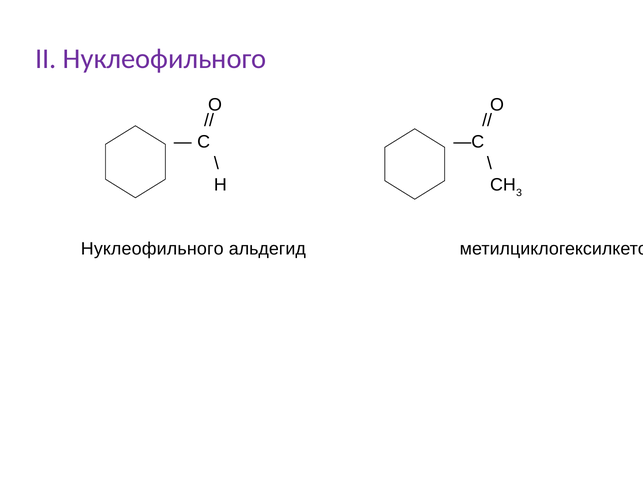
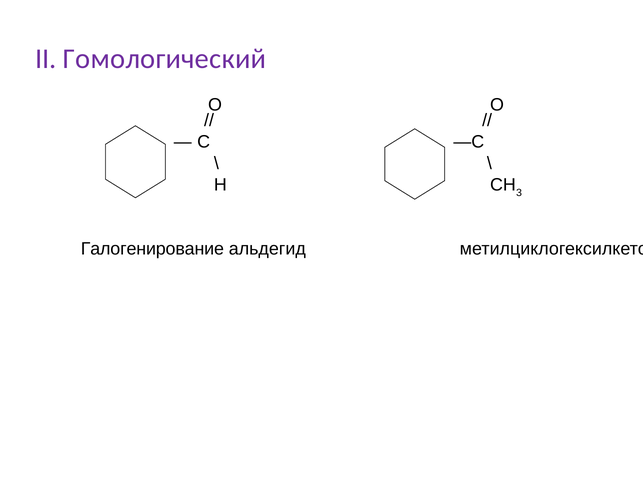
II Нуклеофильного: Нуклеофильного -> Гомологический (165, 59)
Нуклеофильного: Нуклеофильного -> Галогенирование (152, 248)
